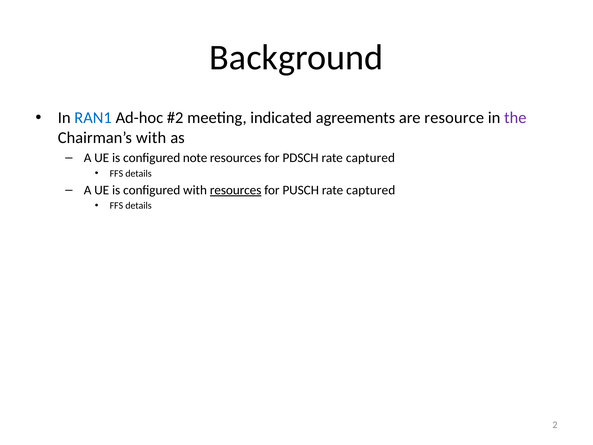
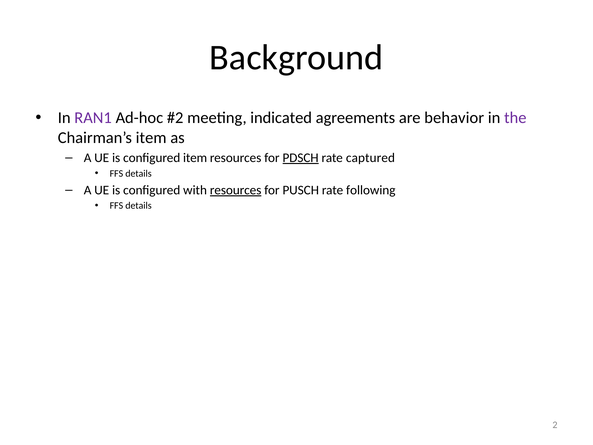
RAN1 colour: blue -> purple (93, 118)
resource: resource -> behavior (454, 118)
Chairman’s with: with -> item (151, 138)
configured note: note -> item (195, 158)
PDSCH underline: none -> present (301, 158)
PUSCH rate captured: captured -> following (371, 190)
